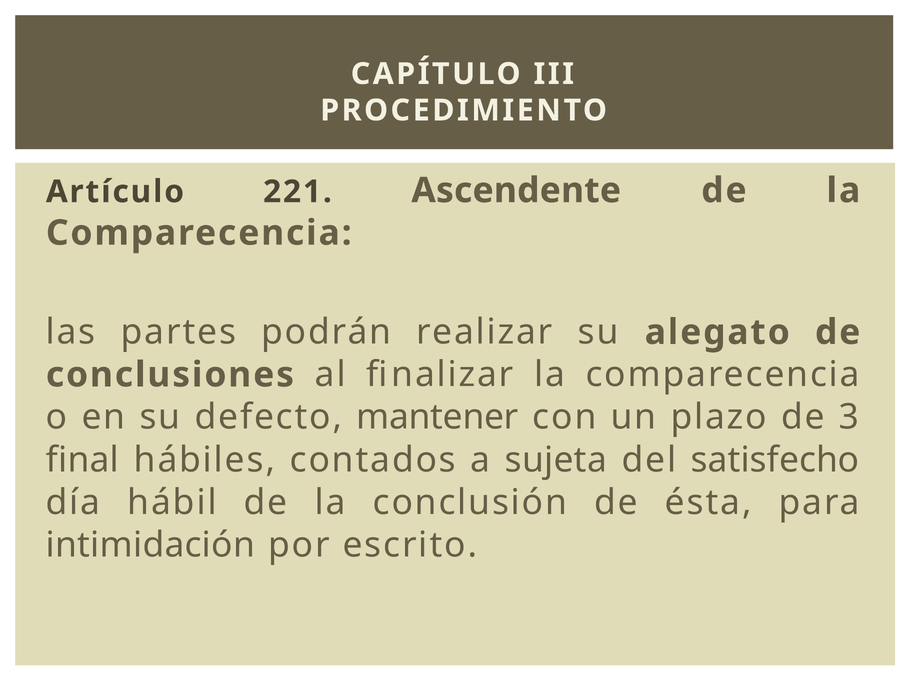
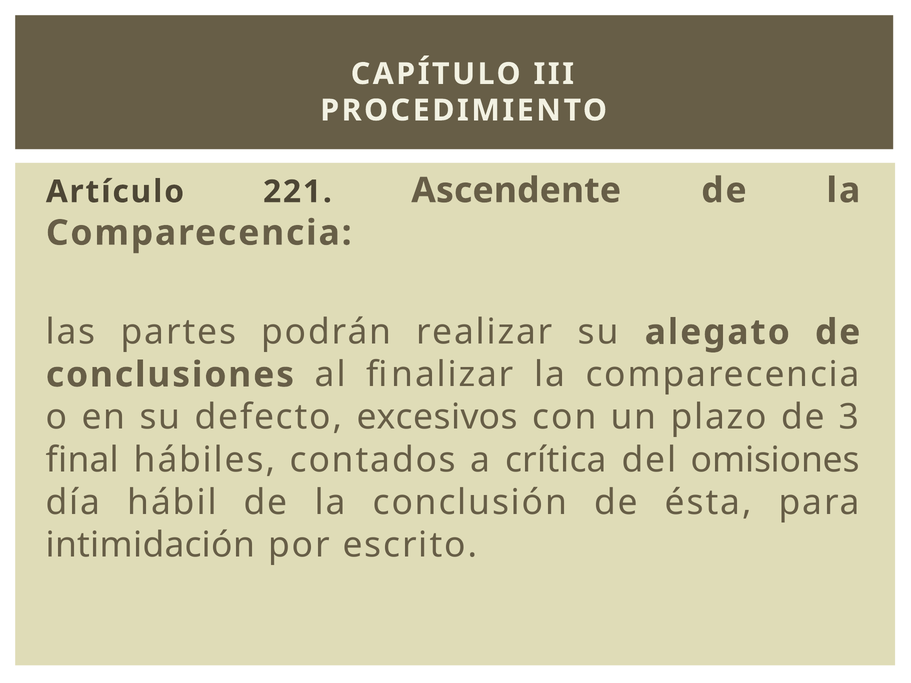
mantener: mantener -> excesivos (437, 417)
sujeta: sujeta -> crítica (556, 460)
satisfecho: satisfecho -> omisiones (775, 460)
